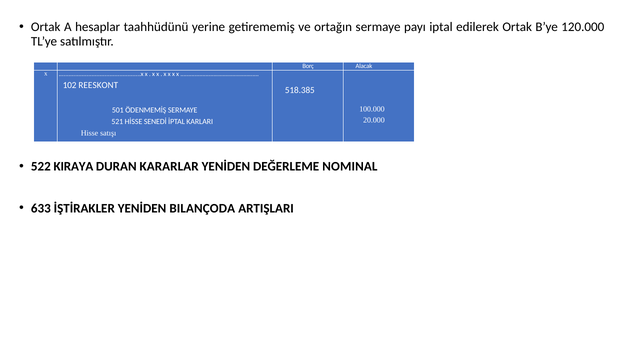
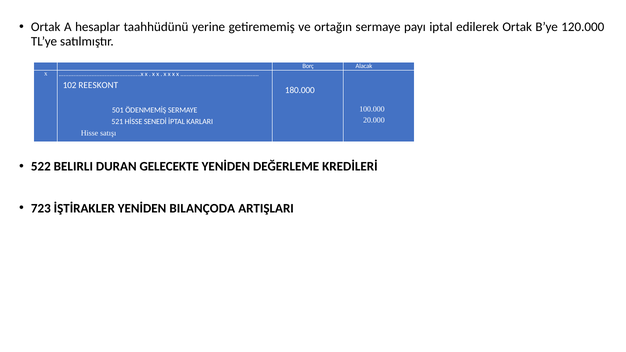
518.385: 518.385 -> 180.000 (300, 90)
KIRAYA: KIRAYA -> BELIRLI (73, 167)
KARARLAR: KARARLAR -> GELECEKTE (169, 167)
NOMINAL: NOMINAL -> KREDİLERİ (350, 167)
633: 633 -> 723 (41, 208)
